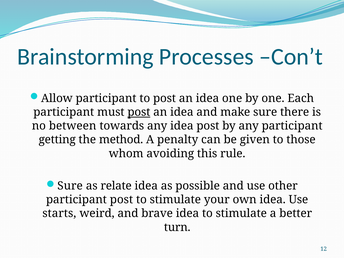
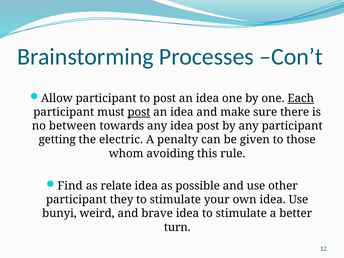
Each underline: none -> present (301, 98)
method: method -> electric (121, 140)
Sure: Sure -> Find (70, 186)
participant post: post -> they (122, 200)
starts: starts -> bunyi (59, 213)
